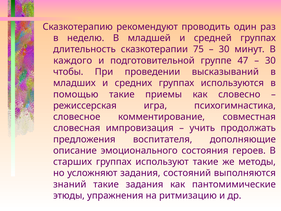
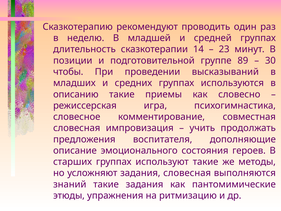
75: 75 -> 14 (198, 49)
30: 30 -> 23 (224, 49)
каждого: каждого -> позиции (73, 60)
47: 47 -> 89 (243, 60)
помощью: помощью -> описанию (76, 94)
задания состояний: состояний -> словесная (187, 173)
